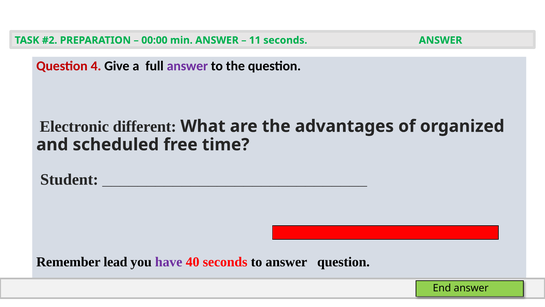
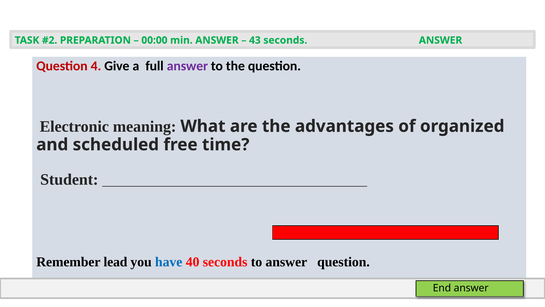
11: 11 -> 43 (255, 40)
different: different -> meaning (145, 126)
have colour: purple -> blue (169, 261)
